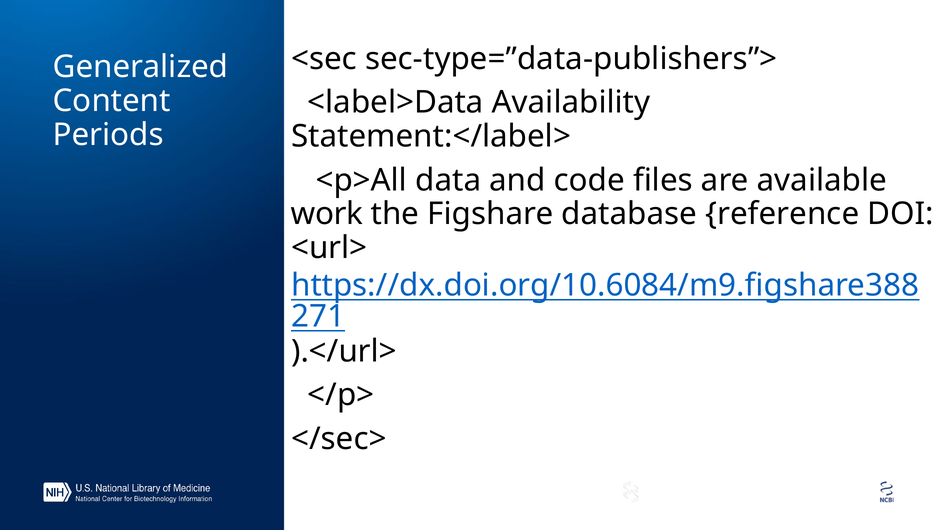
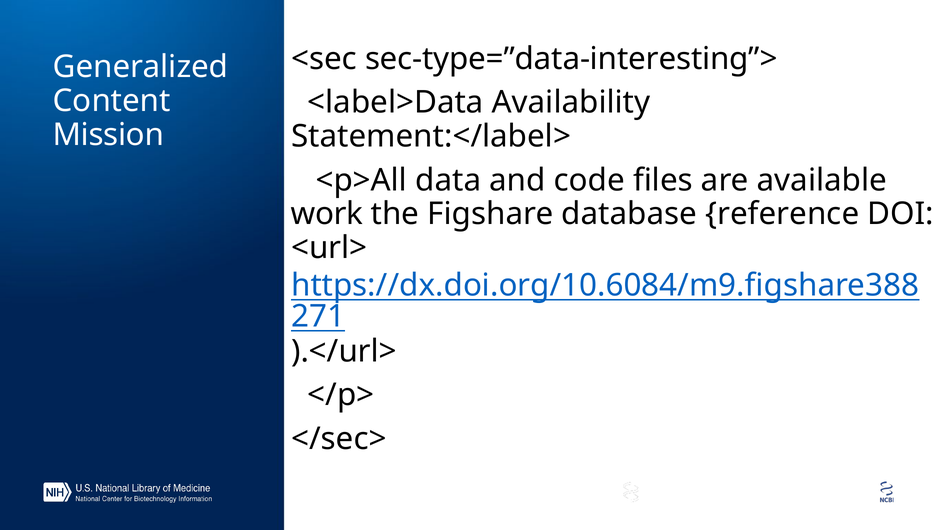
sec-type=”data-publishers”>: sec-type=”data-publishers”> -> sec-type=”data-interesting”> (571, 59)
Periods: Periods -> Mission (108, 135)
